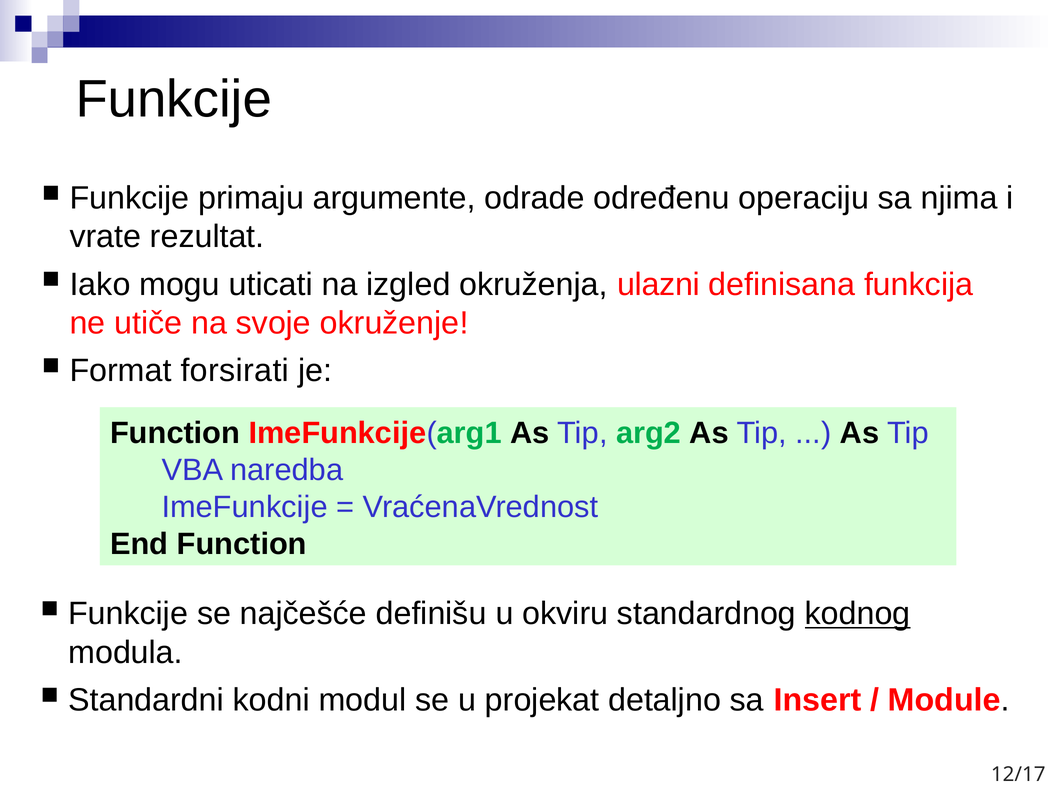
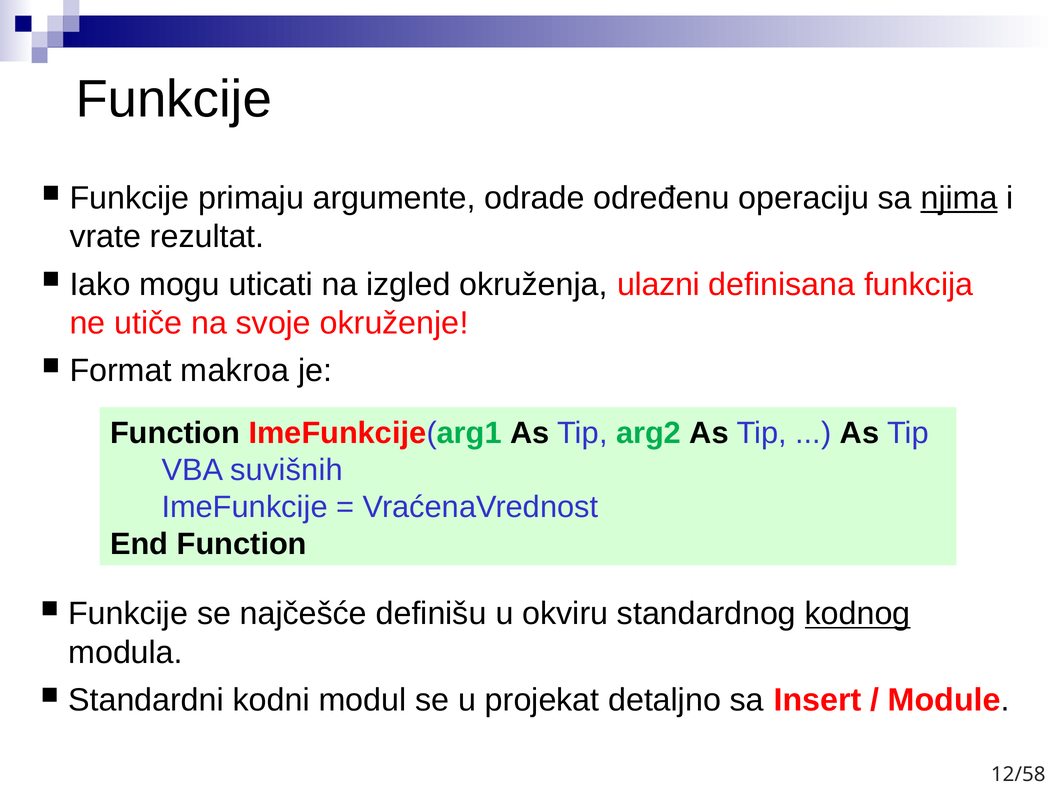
njima underline: none -> present (959, 198)
forsirati: forsirati -> makroa (235, 371)
naredba: naredba -> suvišnih (287, 470)
12/17: 12/17 -> 12/58 (1018, 774)
